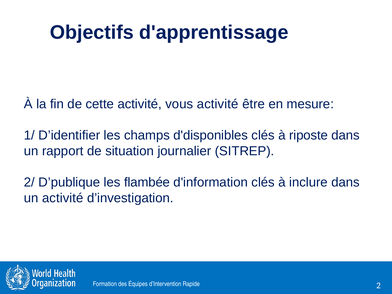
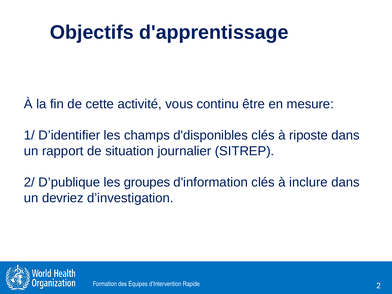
vous activité: activité -> continu (218, 104)
flambée: flambée -> groupes (147, 182)
un activité: activité -> devriez (63, 198)
